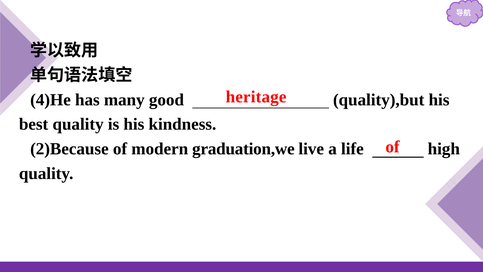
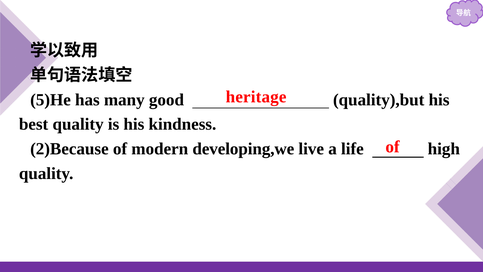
4)He: 4)He -> 5)He (50, 100)
graduation,we: graduation,we -> developing,we (243, 149)
